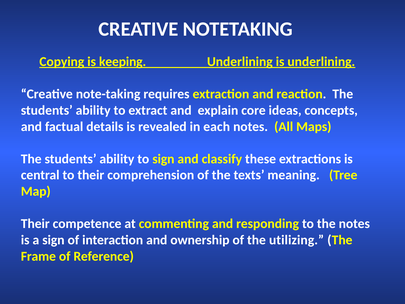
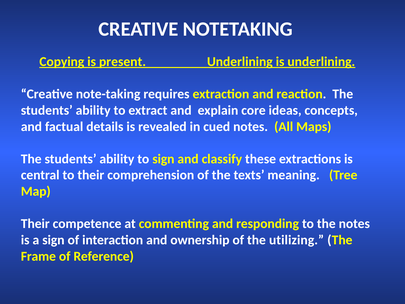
keeping: keeping -> present (122, 62)
each: each -> cued (217, 126)
